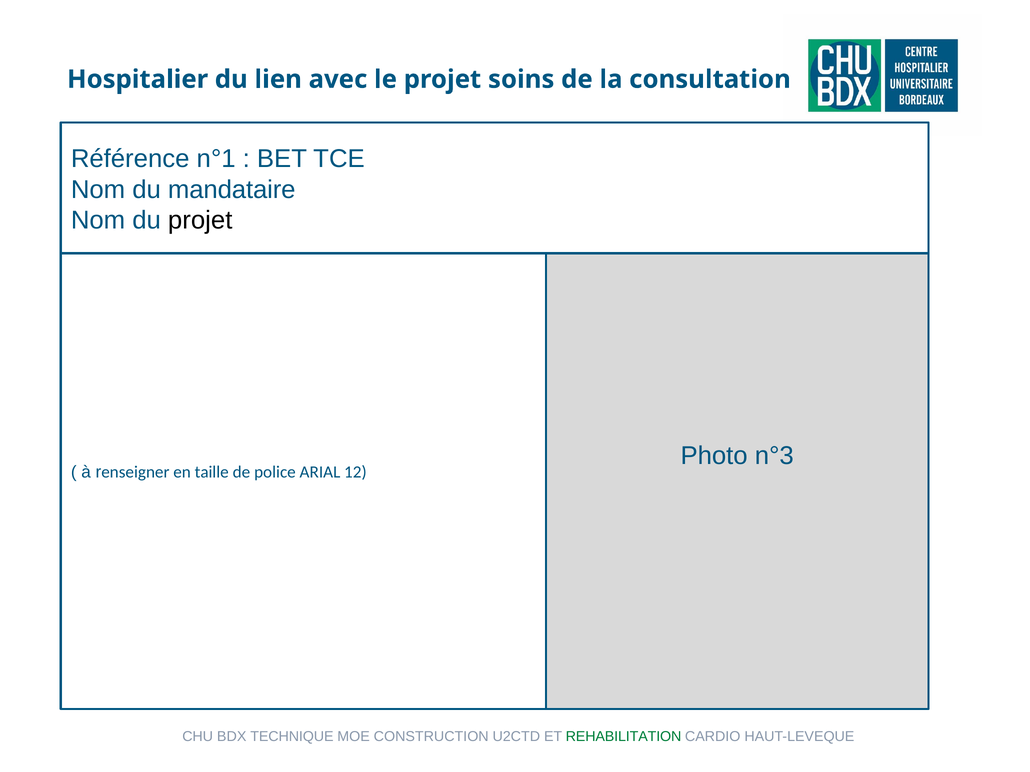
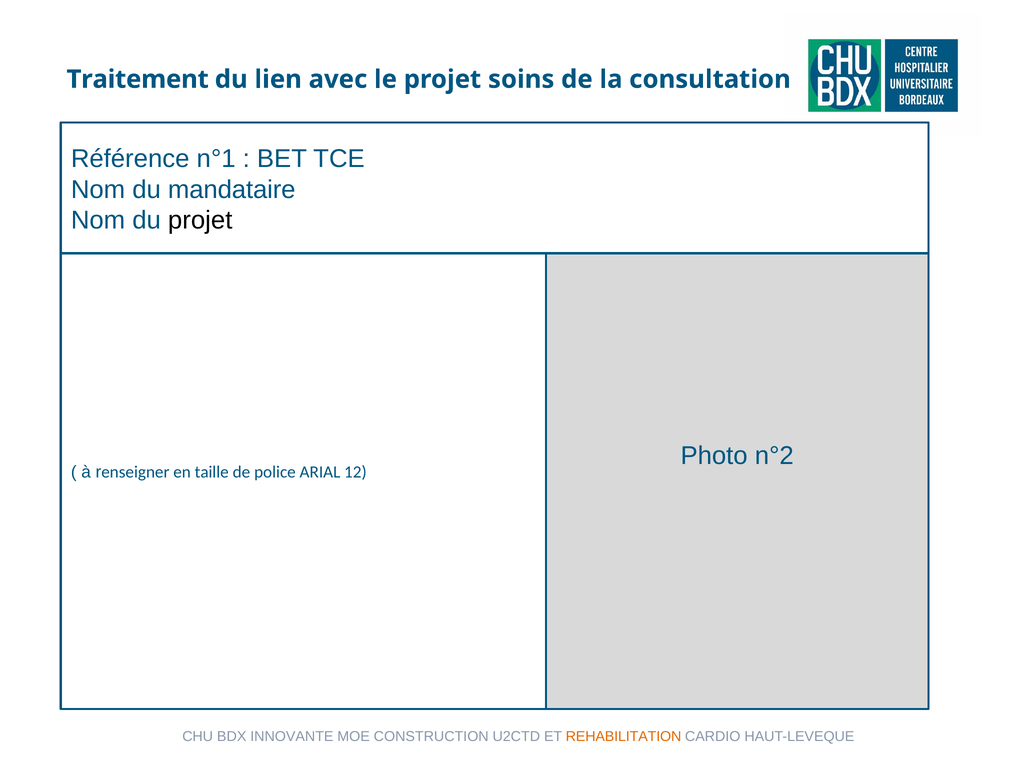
Hospitalier: Hospitalier -> Traitement (138, 79)
n°3: n°3 -> n°2 (774, 456)
TECHNIQUE: TECHNIQUE -> INNOVANTE (292, 737)
REHABILITATION colour: green -> orange (624, 737)
